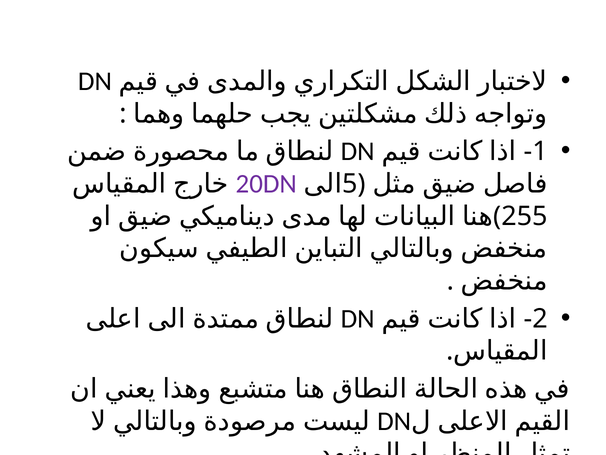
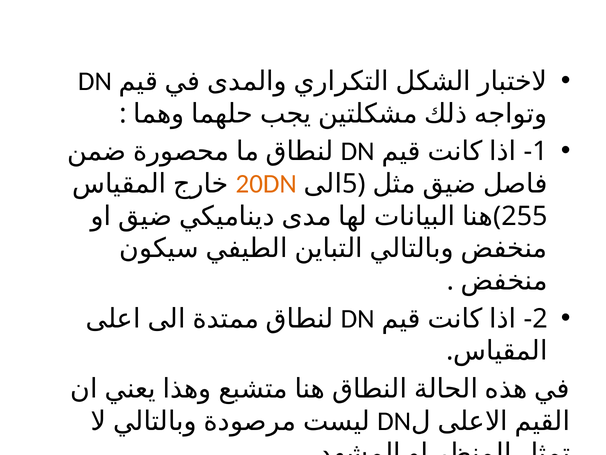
20DN colour: purple -> orange (266, 184)
